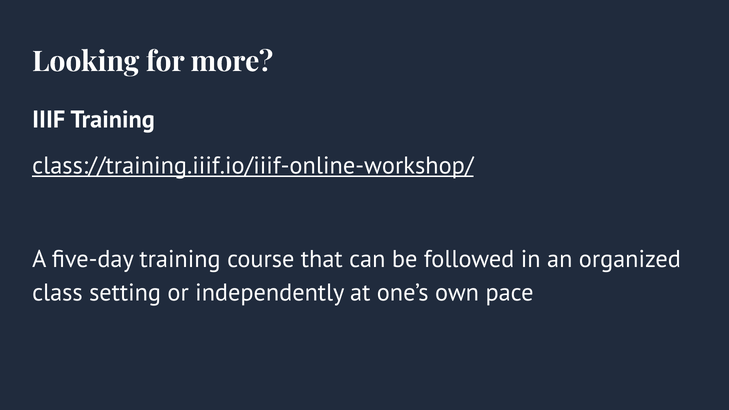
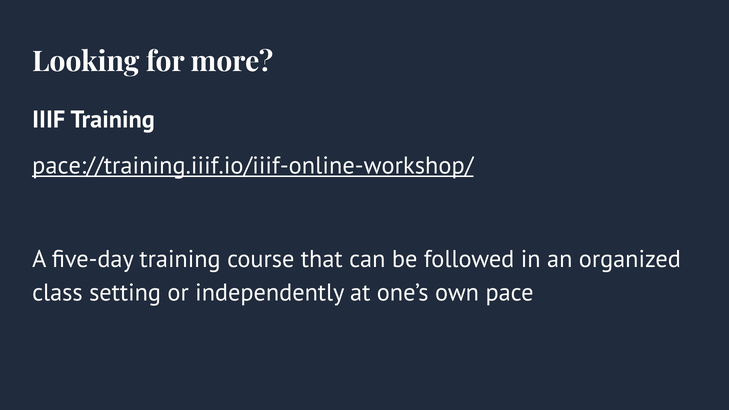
class://training.iiif.io/iiif-online-workshop/: class://training.iiif.io/iiif-online-workshop/ -> pace://training.iiif.io/iiif-online-workshop/ (253, 166)
